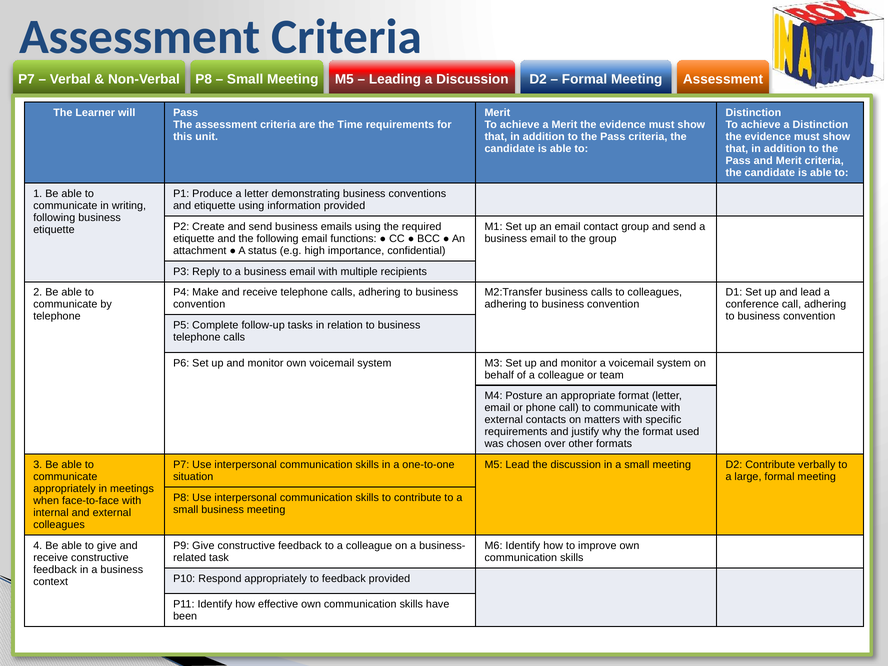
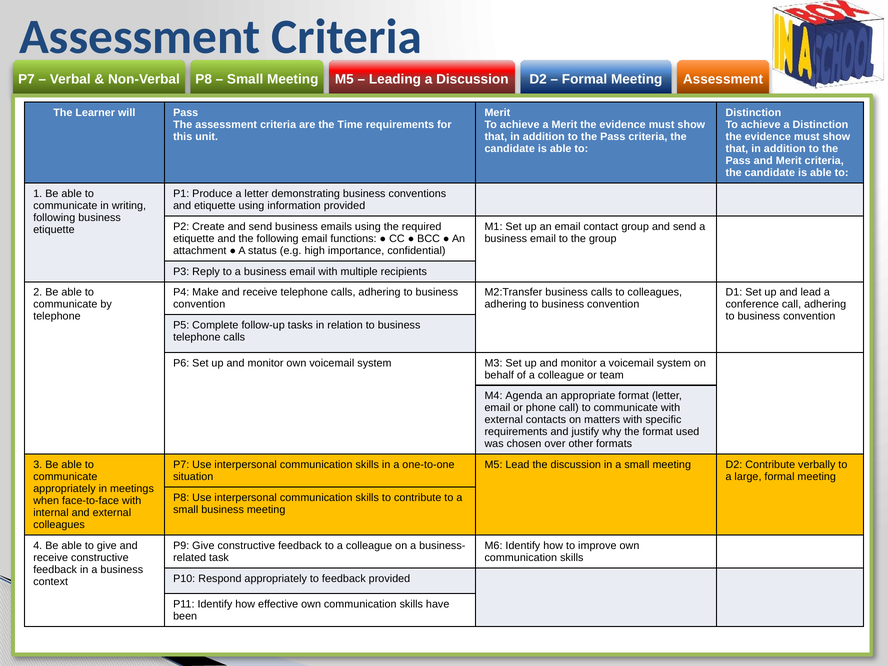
Posture: Posture -> Agenda (524, 396)
